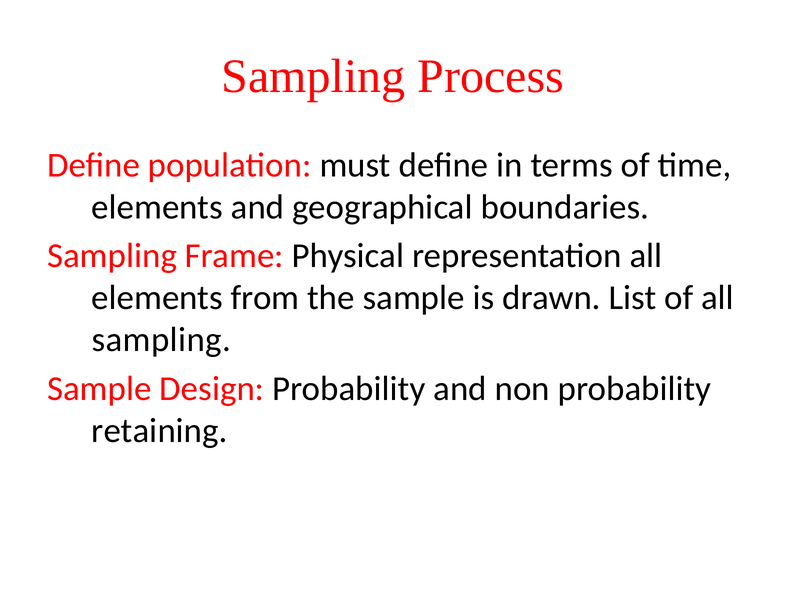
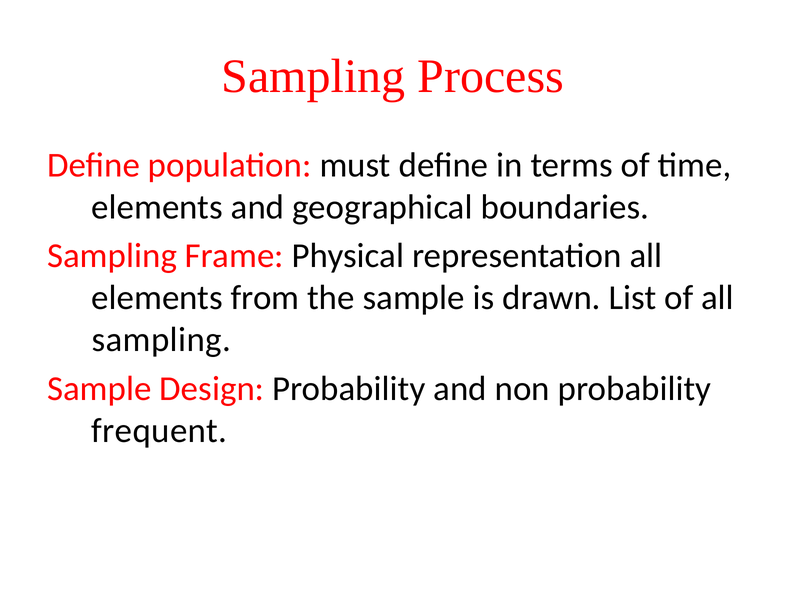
retaining: retaining -> frequent (159, 430)
